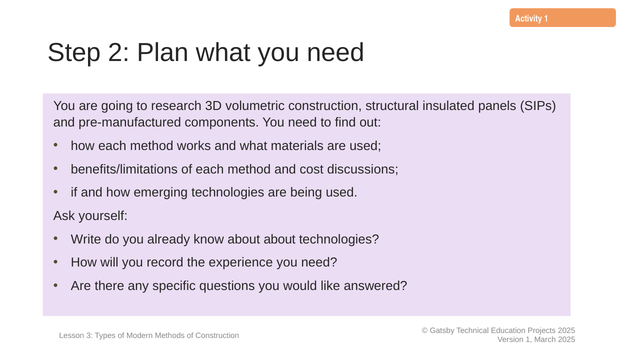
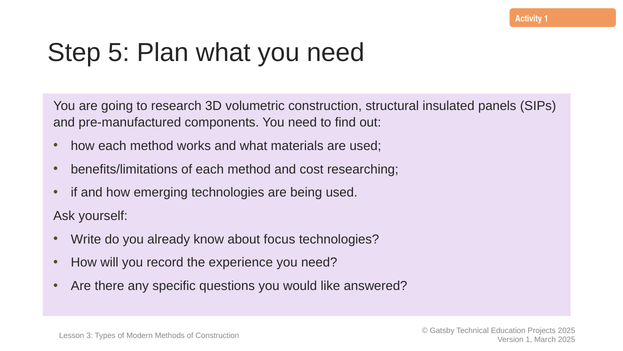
2: 2 -> 5 (119, 52)
discussions: discussions -> researching (363, 169)
about about: about -> focus (279, 239)
